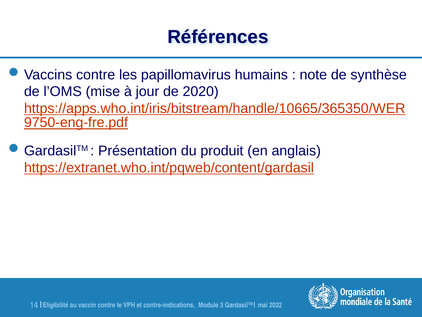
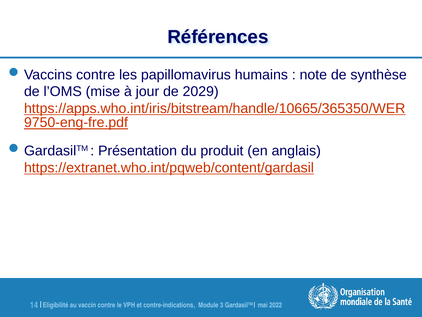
2020: 2020 -> 2029 (201, 92)
